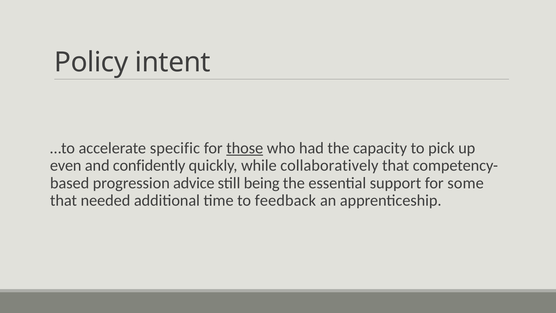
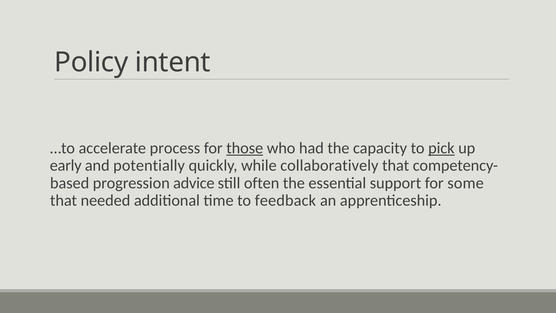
specific: specific -> process (175, 148)
pick underline: none -> present (441, 148)
even: even -> early (66, 165)
confidently: confidently -> potentially (149, 165)
being: being -> often (262, 183)
